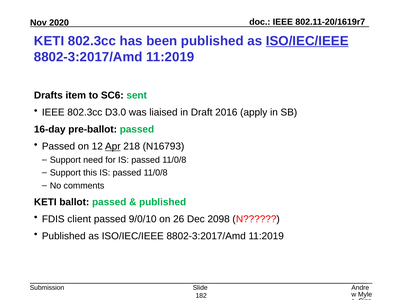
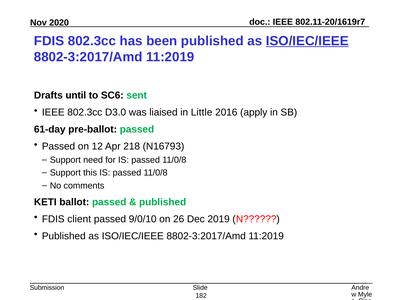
KETI: KETI -> FDIS (49, 41)
item: item -> until (76, 95)
Draft: Draft -> Little (202, 112)
16-day: 16-day -> 61-day (50, 129)
Apr underline: present -> none (113, 146)
2098: 2098 -> 2019 (219, 219)
